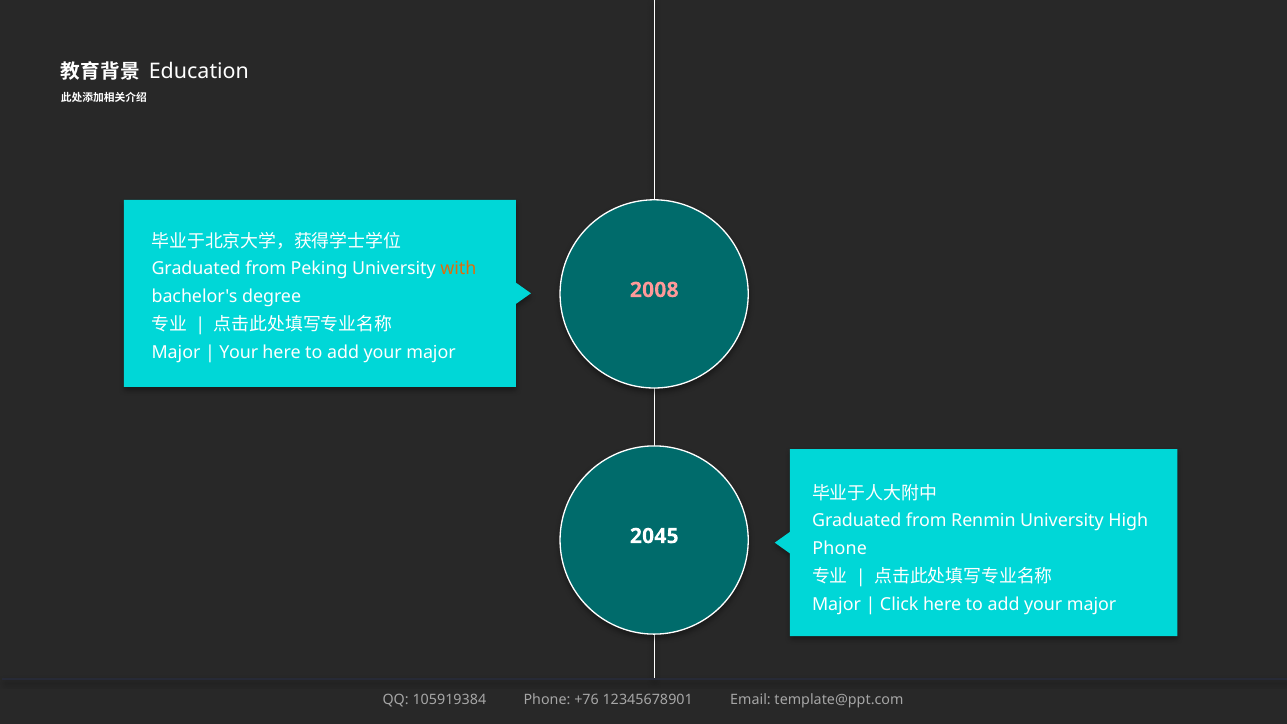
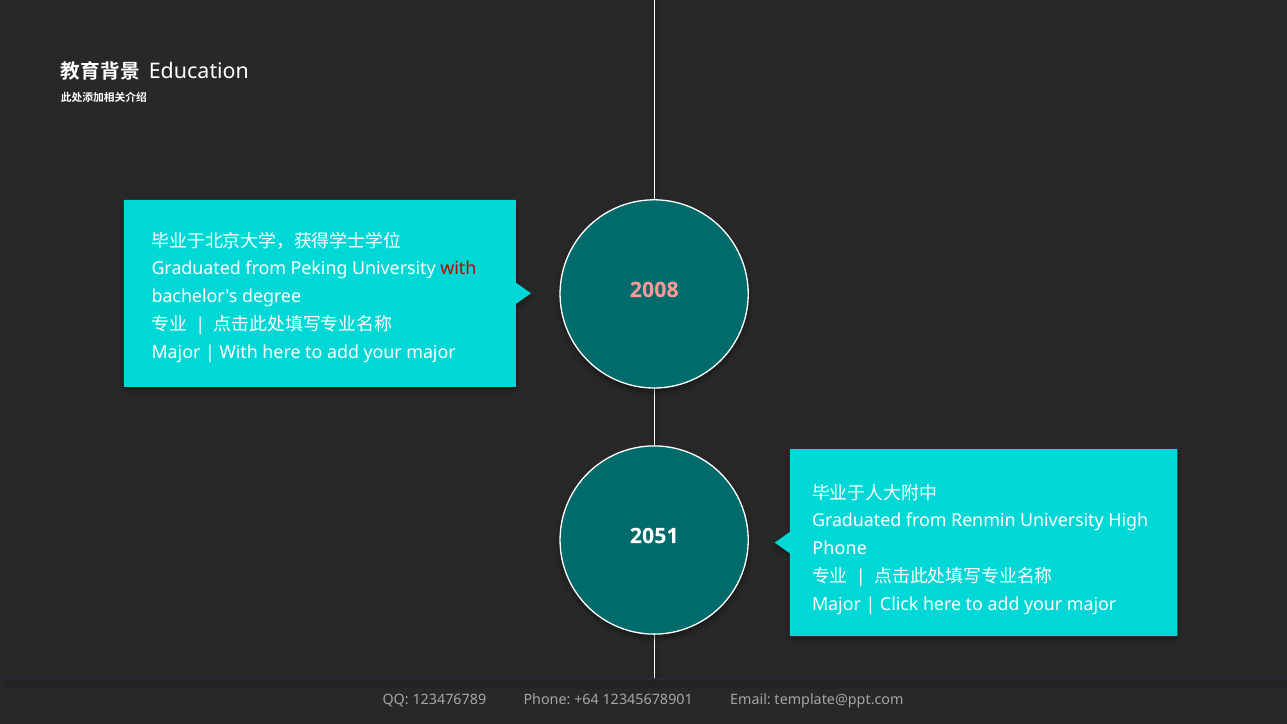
with colour: orange -> red (458, 269)
Your: Your -> With (239, 353)
2045: 2045 -> 2051 (654, 536)
105919384: 105919384 -> 123476789 (449, 700)
+76: +76 -> +64 (587, 700)
